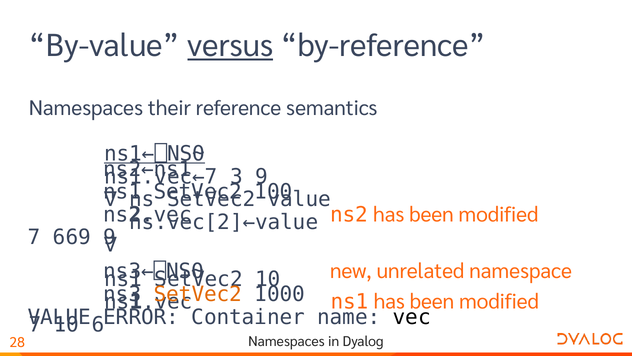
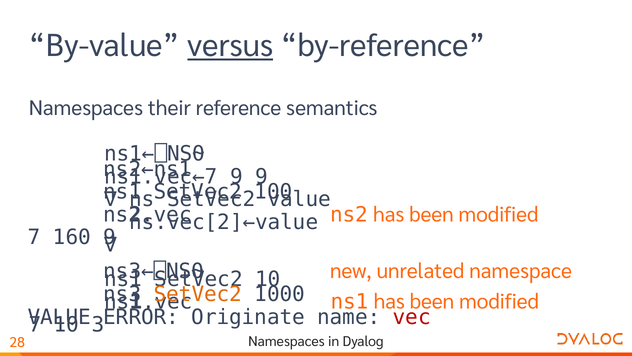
ns1←⎕NS⍬ underline: present -> none (155, 154)
3: 3 -> 9 (236, 176)
669: 669 -> 160 (72, 237)
Container: Container -> Originate (248, 317)
vec colour: black -> red (412, 317)
6: 6 -> 3 (98, 324)
